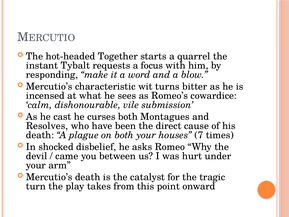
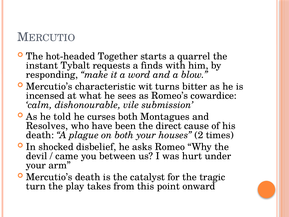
focus: focus -> finds (152, 65)
cast: cast -> told (62, 117)
7: 7 -> 2 (199, 135)
